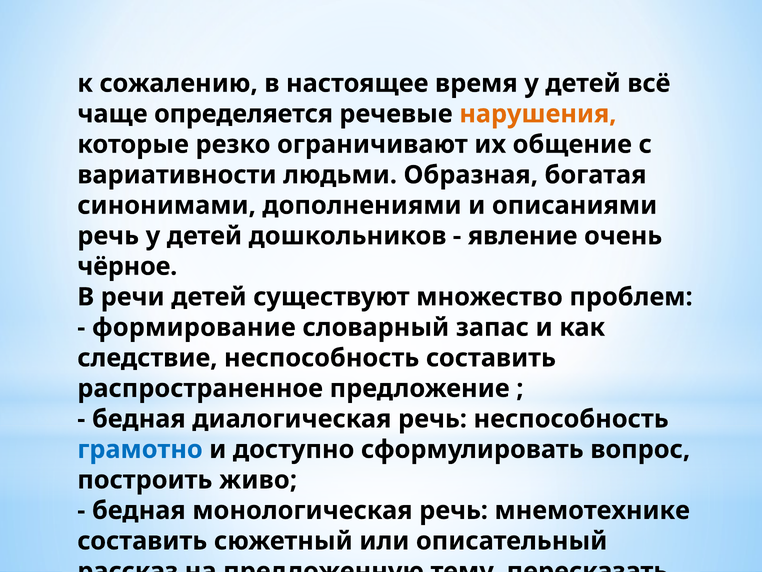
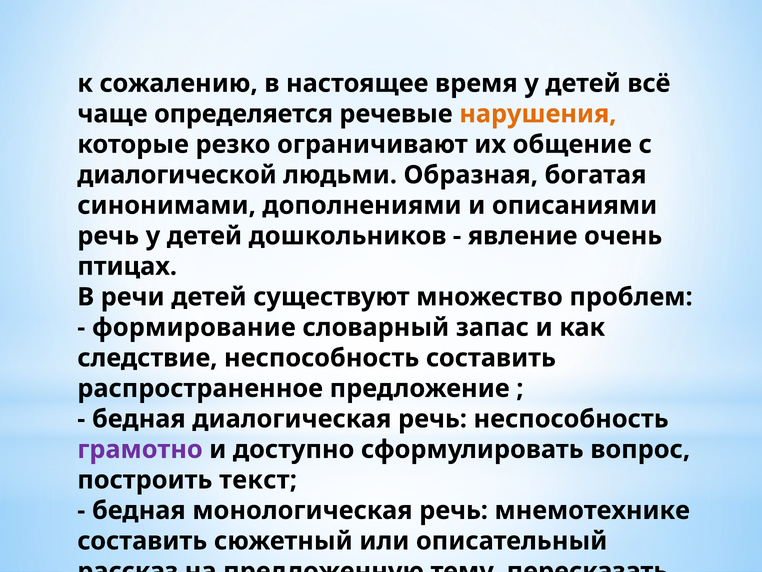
вариативности: вариативности -> диалогической (177, 175)
чёрное: чёрное -> птицах (127, 266)
грамотно colour: blue -> purple (140, 449)
построить живо: живо -> текст (258, 480)
